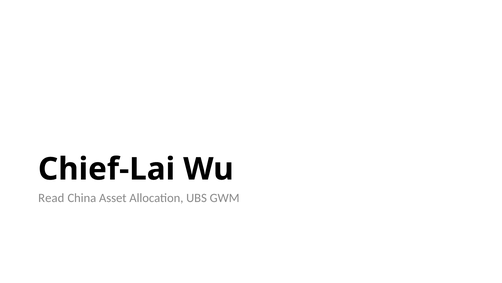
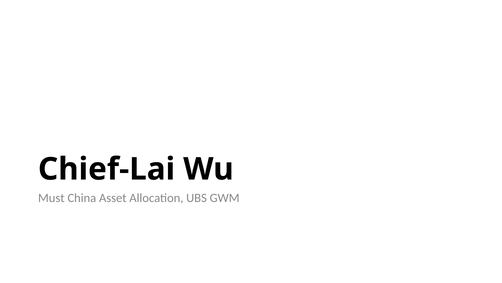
Read: Read -> Must (51, 198)
